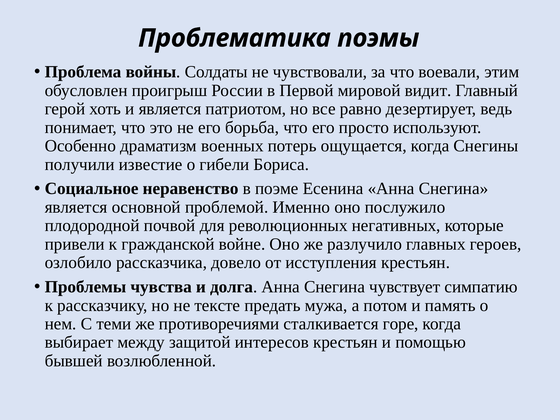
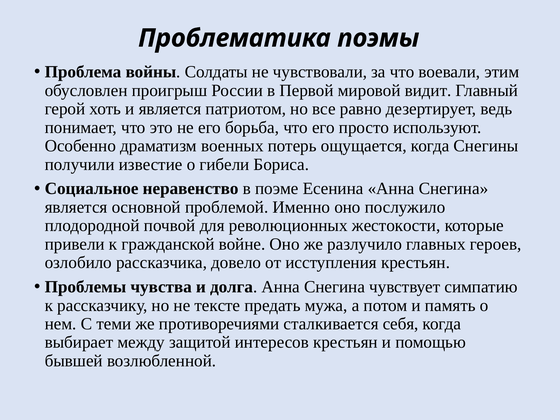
негативных: негативных -> жестокости (396, 226)
горе: горе -> себя (401, 324)
